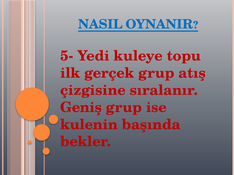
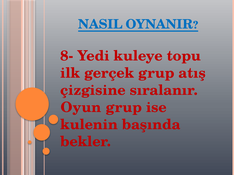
5-: 5- -> 8- (67, 56)
Geniş: Geniş -> Oyun (81, 108)
